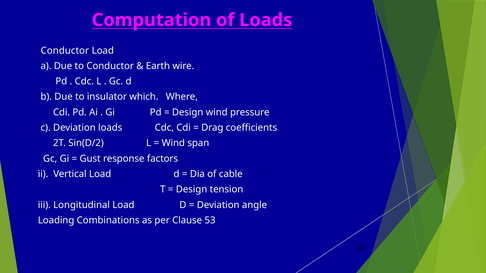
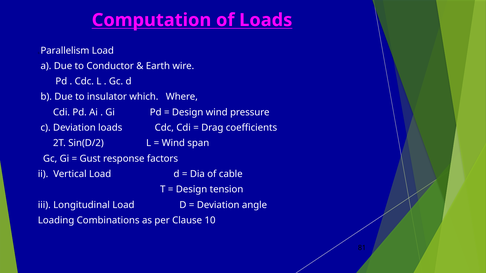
i Conductor: Conductor -> Parallelism (65, 51)
53: 53 -> 10 (210, 221)
